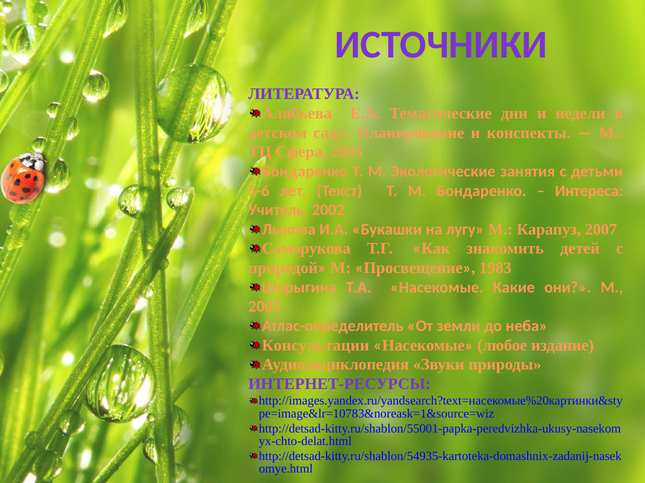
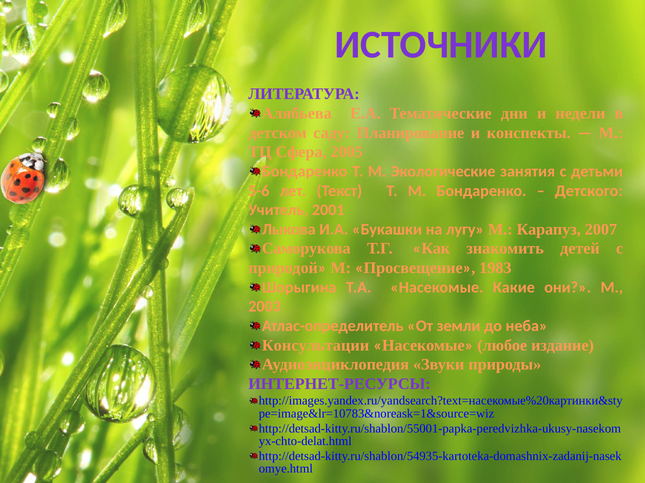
Интереса: Интереса -> Детского (589, 191)
2002: 2002 -> 2001 (328, 210)
